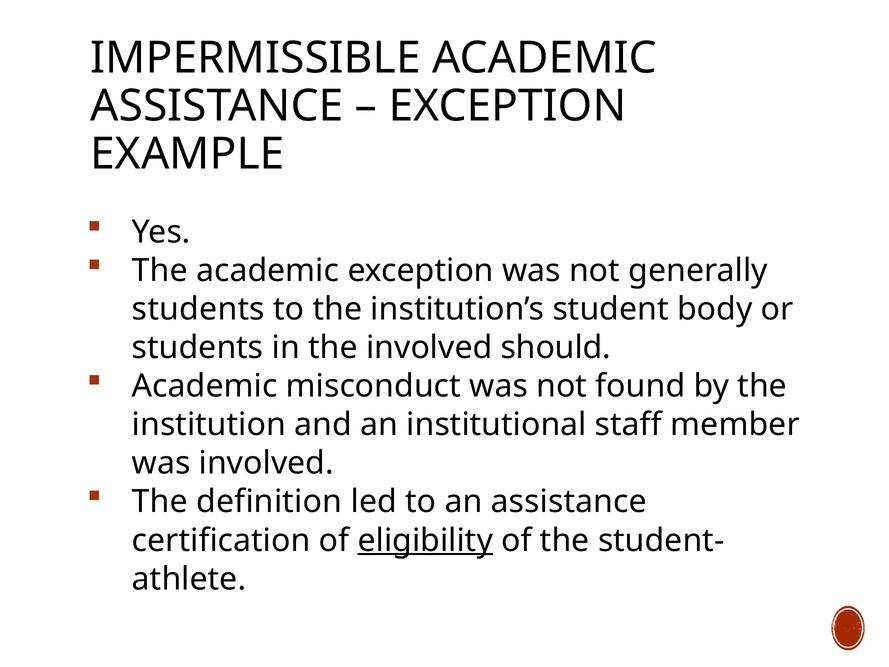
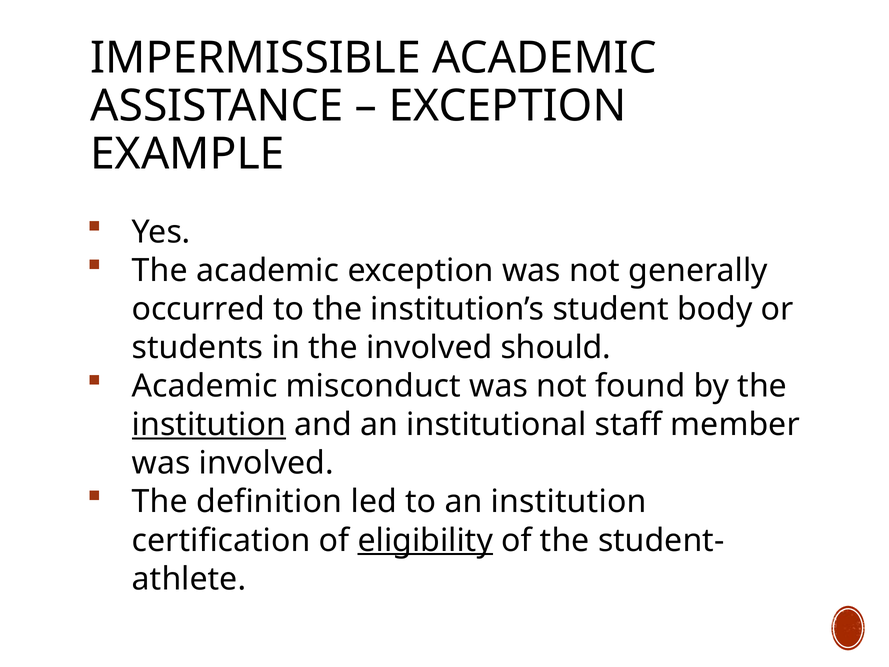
students: students -> occurred (199, 309)
institution underline: none -> present (209, 425)
an assistance: assistance -> institution (569, 502)
